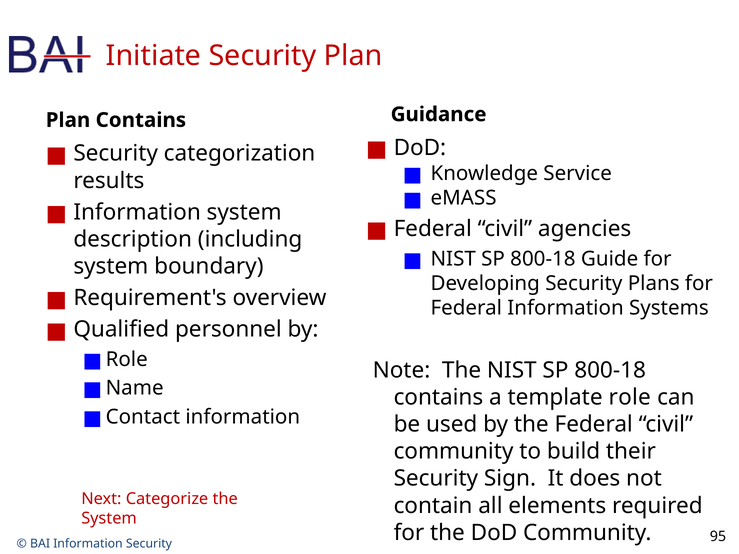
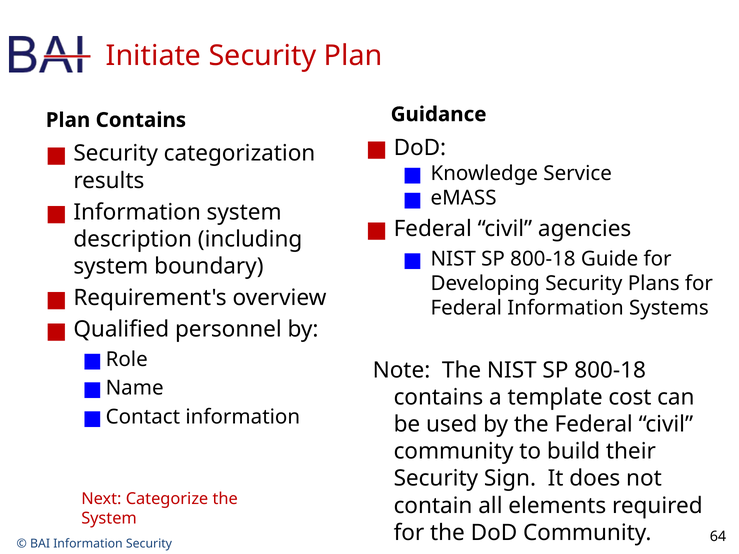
template role: role -> cost (630, 397)
95: 95 -> 64 (718, 537)
